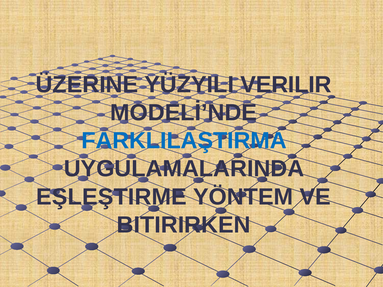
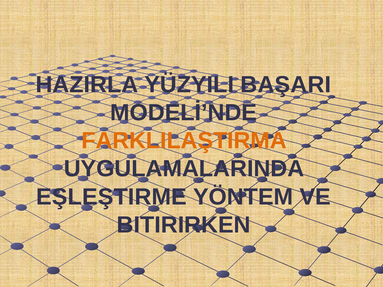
ÜZERINE: ÜZERINE -> HAZIRLA (87, 85)
VERILIR: VERILIR -> BAŞARI (286, 85)
FARKLILAŞTIRMA colour: blue -> orange (184, 141)
